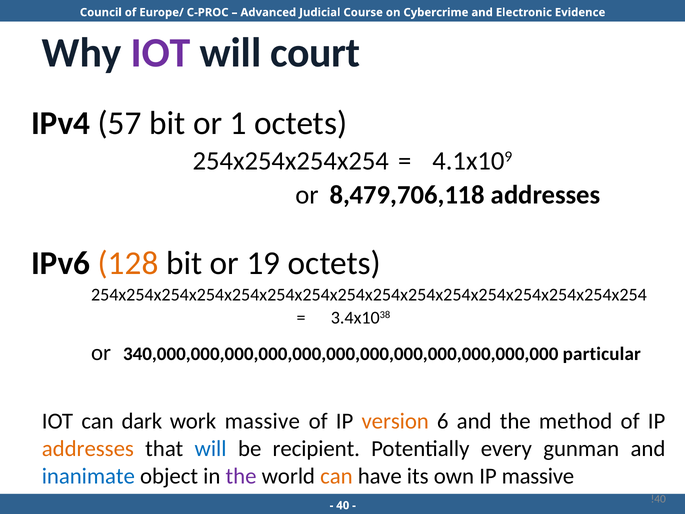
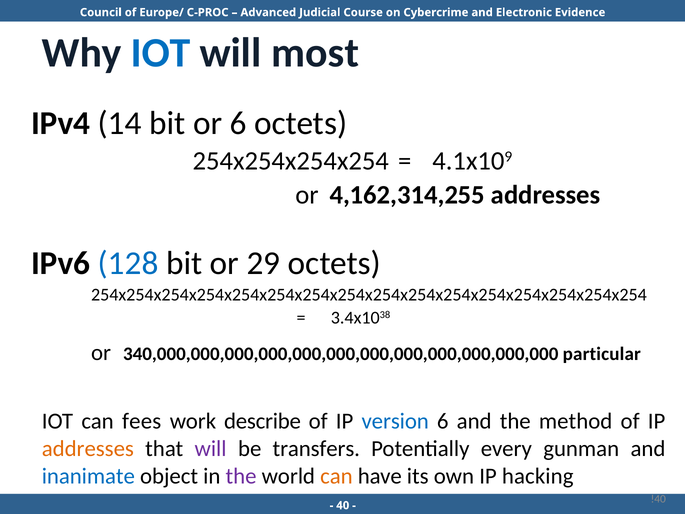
IOT colour: purple -> blue (161, 53)
court: court -> most (315, 53)
57: 57 -> 14 (120, 123)
or 1: 1 -> 6 (238, 123)
8,479,706,118: 8,479,706,118 -> 4,162,314,255 (407, 195)
128 colour: orange -> blue (128, 263)
19: 19 -> 29 (263, 263)
dark: dark -> fees (142, 421)
work massive: massive -> describe (263, 421)
version colour: orange -> blue (395, 421)
will colour: blue -> purple (211, 448)
recipient: recipient -> transfers (316, 448)
IP massive: massive -> hacking (538, 476)
